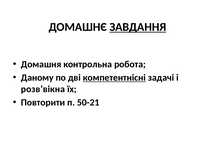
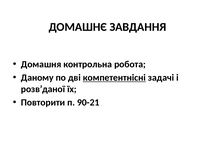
ЗАВДАННЯ underline: present -> none (138, 27)
розв’вікна: розв’вікна -> розв’даної (43, 89)
50-21: 50-21 -> 90-21 (88, 103)
